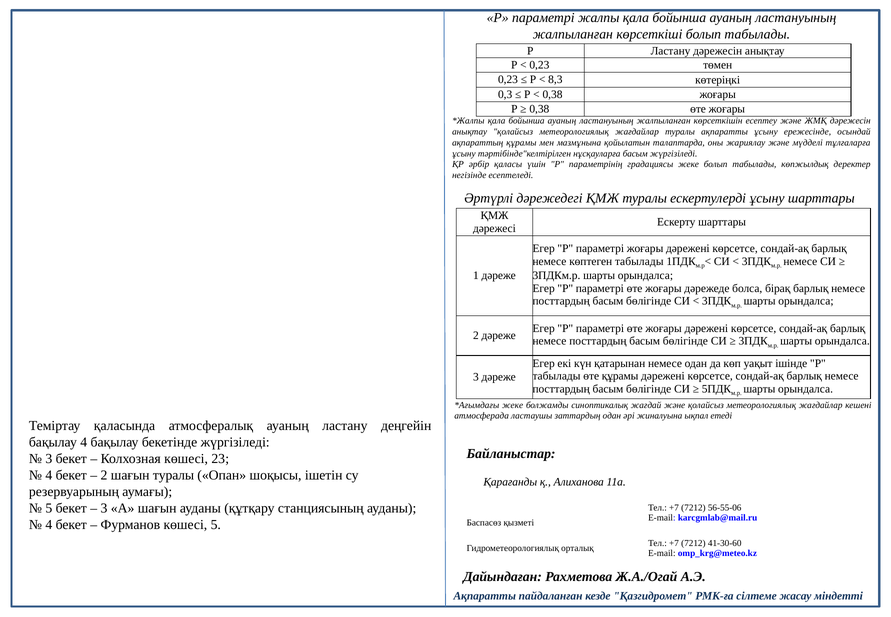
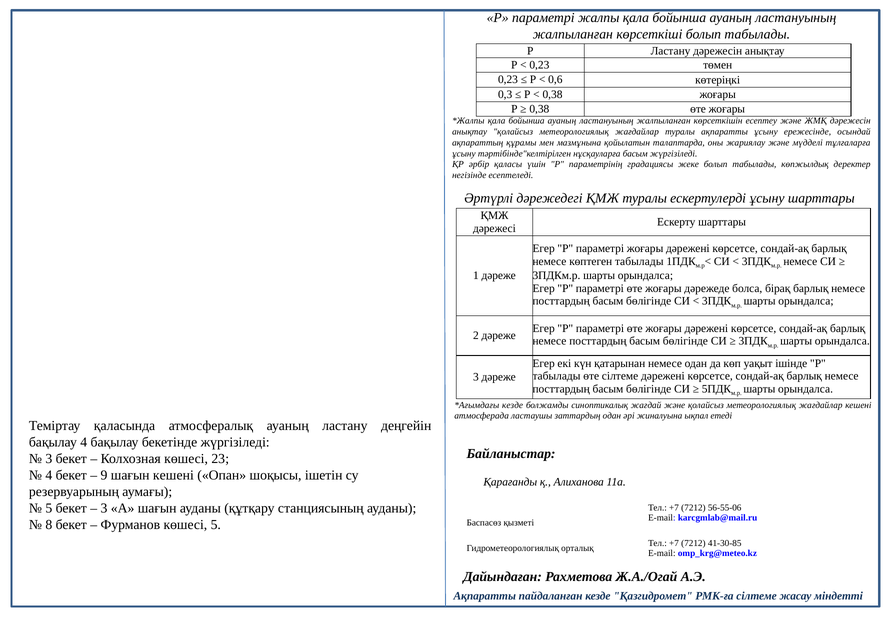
8,3: 8,3 -> 0,6 (555, 80)
өте құрамы: құрамы -> сілтеме (620, 376)
жеке: жеке -> кезде (513, 405)
2: 2 -> 9 (104, 475)
шағын туралы: туралы -> кешені (173, 475)
4: 4 -> 8 (49, 525)
41-30-60: 41-30-60 -> 41-30-85 (725, 543)
